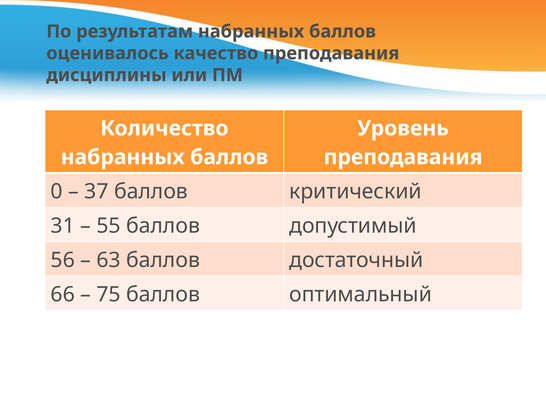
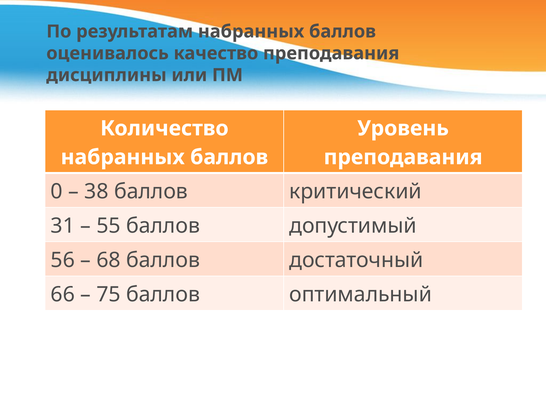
37: 37 -> 38 (96, 192)
63: 63 -> 68 (109, 260)
